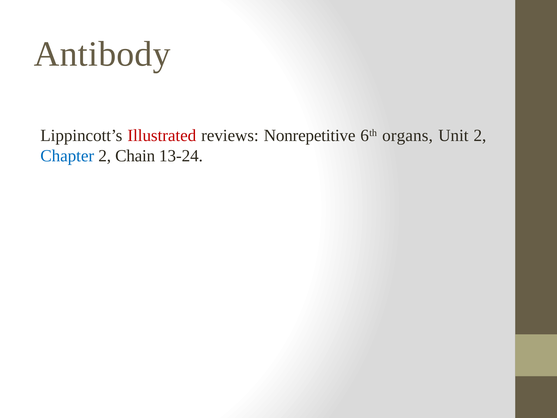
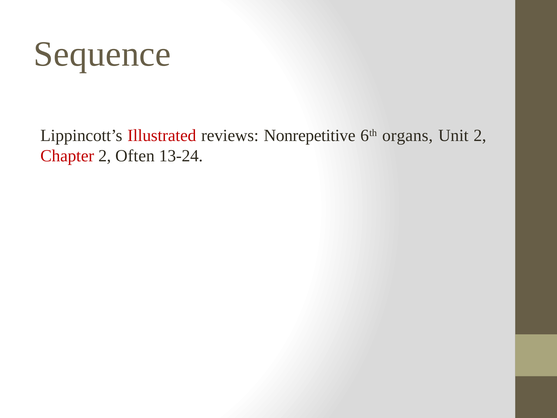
Antibody: Antibody -> Sequence (102, 54)
Chapter colour: blue -> red (67, 156)
Chain: Chain -> Often (135, 156)
